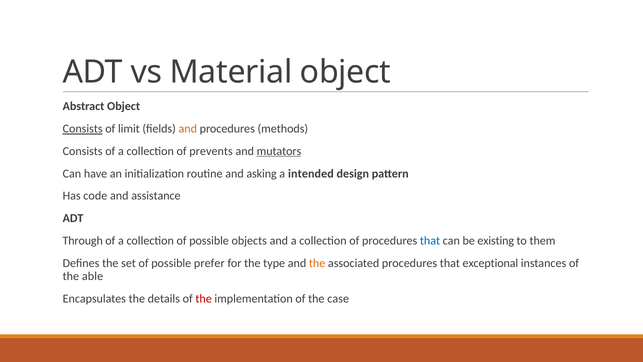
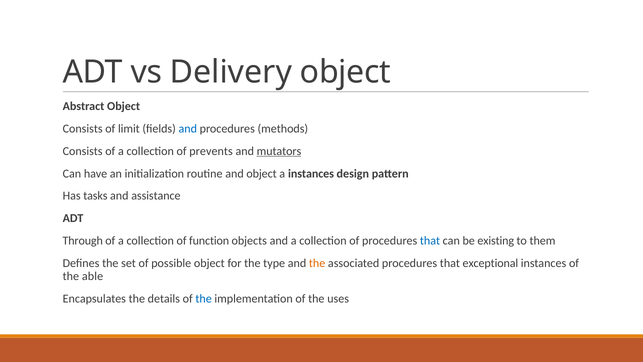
Material: Material -> Delivery (231, 72)
Consists underline: present -> none (83, 129)
and colour: orange -> blue (188, 129)
and asking: asking -> object (262, 173)
a intended: intended -> instances (311, 173)
code: code -> tasks (95, 196)
collection of possible: possible -> function (209, 241)
possible prefer: prefer -> object (209, 263)
the colour: red -> blue (204, 298)
case: case -> uses (338, 298)
